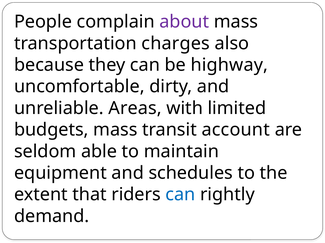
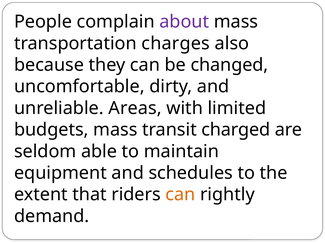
highway: highway -> changed (229, 65)
account: account -> charged (236, 130)
can colour: blue -> orange (180, 195)
